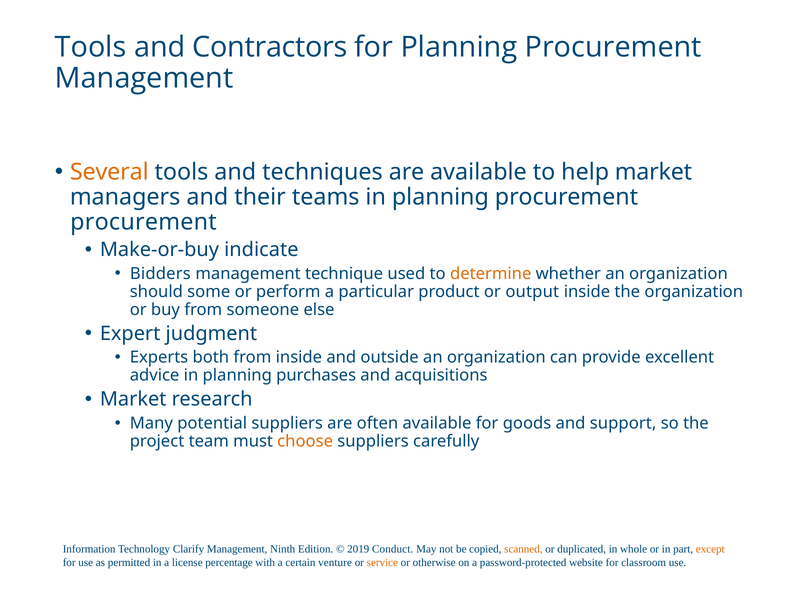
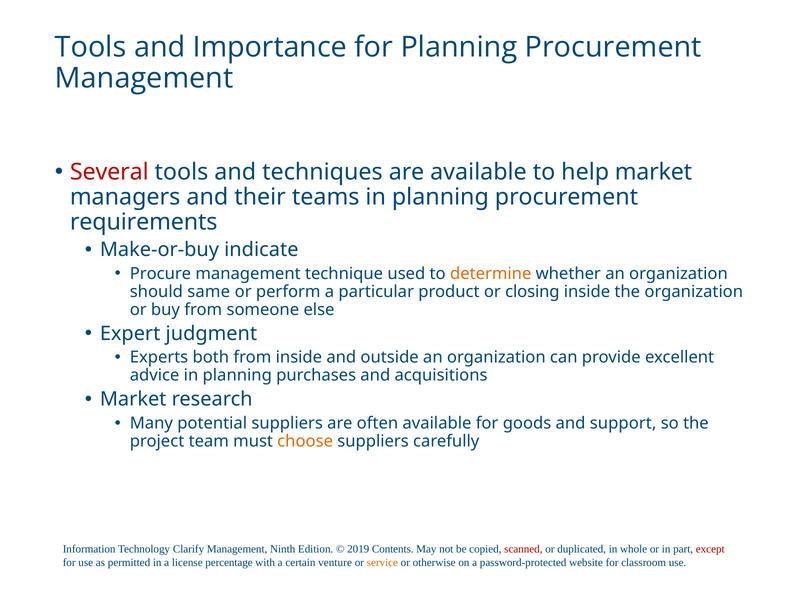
Contractors: Contractors -> Importance (270, 47)
Several colour: orange -> red (109, 172)
procurement: procurement -> requirements (144, 222)
Bidders: Bidders -> Procure (160, 274)
some: some -> same (209, 292)
output: output -> closing (532, 292)
Conduct: Conduct -> Contents (393, 549)
scanned colour: orange -> red (523, 549)
except colour: orange -> red (710, 549)
